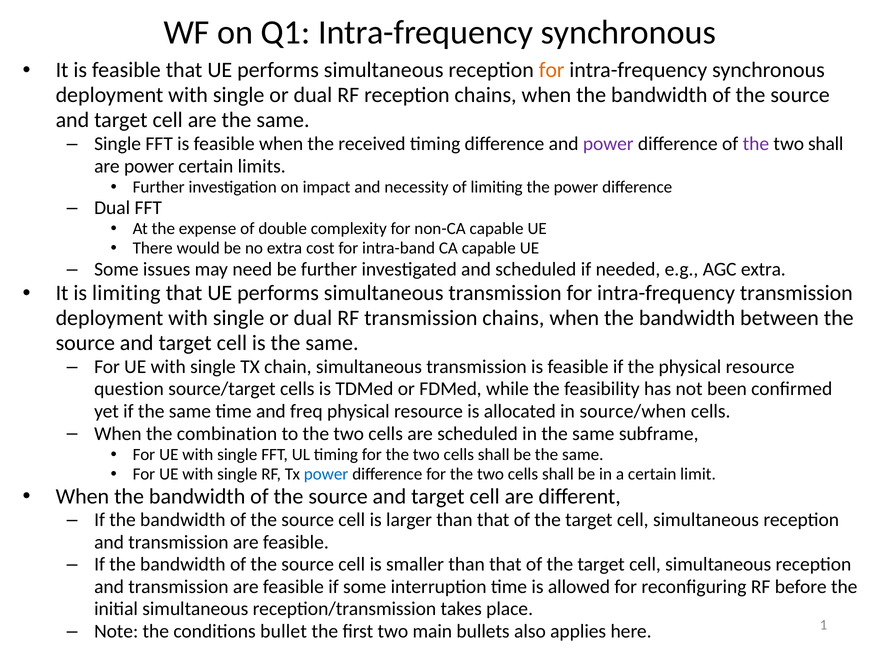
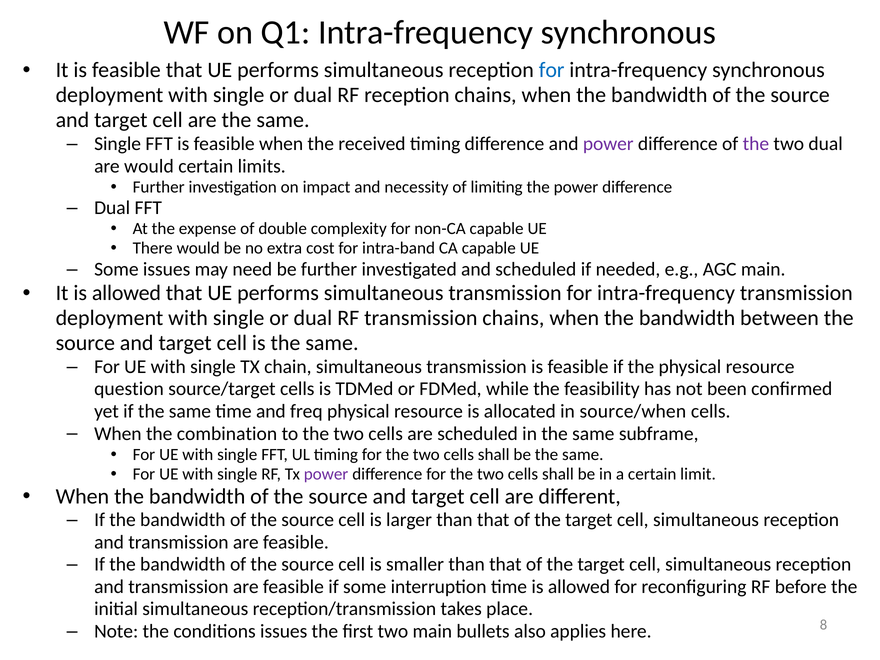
for colour: orange -> blue (552, 70)
two shall: shall -> dual (826, 144)
are power: power -> would (149, 166)
AGC extra: extra -> main (763, 269)
It is limiting: limiting -> allowed (126, 293)
power colour: blue -> purple (326, 474)
conditions bullet: bullet -> issues (284, 631)
1: 1 -> 8 (824, 625)
